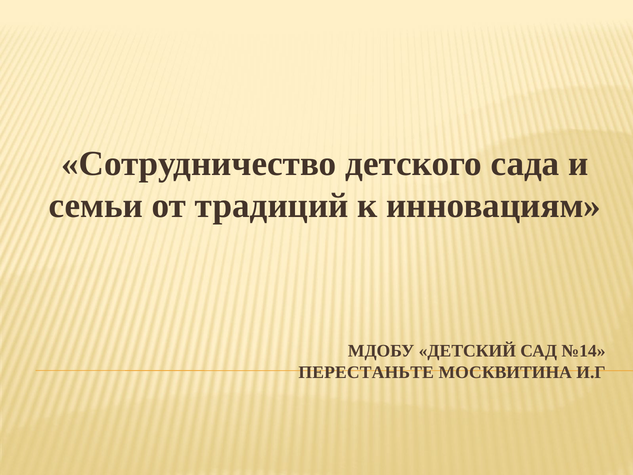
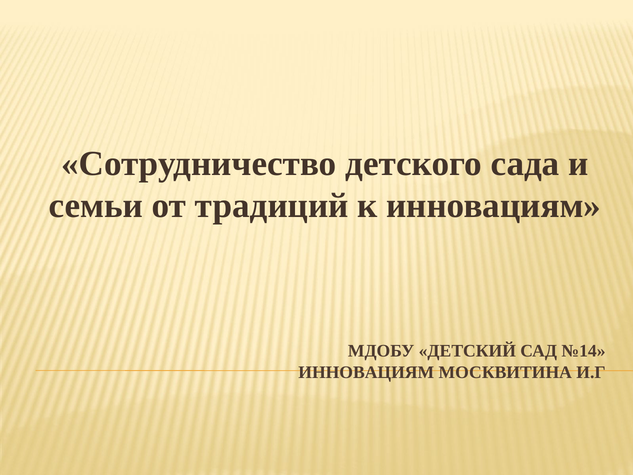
ПЕРЕСТАНЬТЕ: ПЕРЕСТАНЬТЕ -> ИННОВАЦИЯМ (366, 372)
